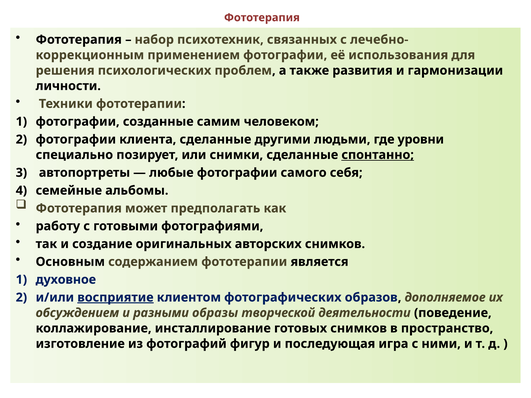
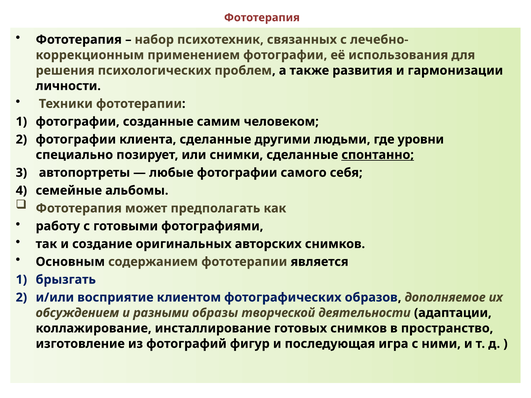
духовное: духовное -> брызгать (66, 280)
восприятие underline: present -> none (115, 298)
поведение: поведение -> адаптации (453, 313)
